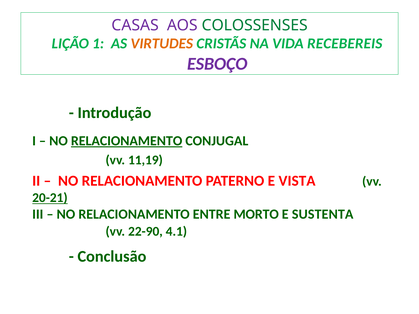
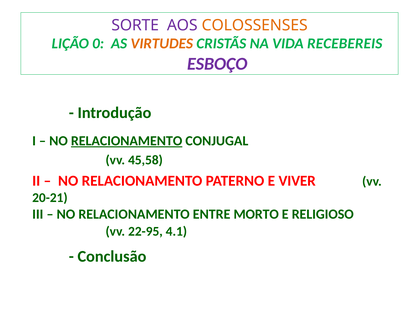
CASAS: CASAS -> SORTE (135, 25)
COLOSSENSES colour: green -> orange (255, 25)
1: 1 -> 0 (98, 44)
11,19: 11,19 -> 45,58 (145, 160)
VISTA: VISTA -> VIVER (297, 181)
20-21 underline: present -> none (50, 198)
SUSTENTA: SUSTENTA -> RELIGIOSO (323, 215)
22-90: 22-90 -> 22-95 (145, 231)
